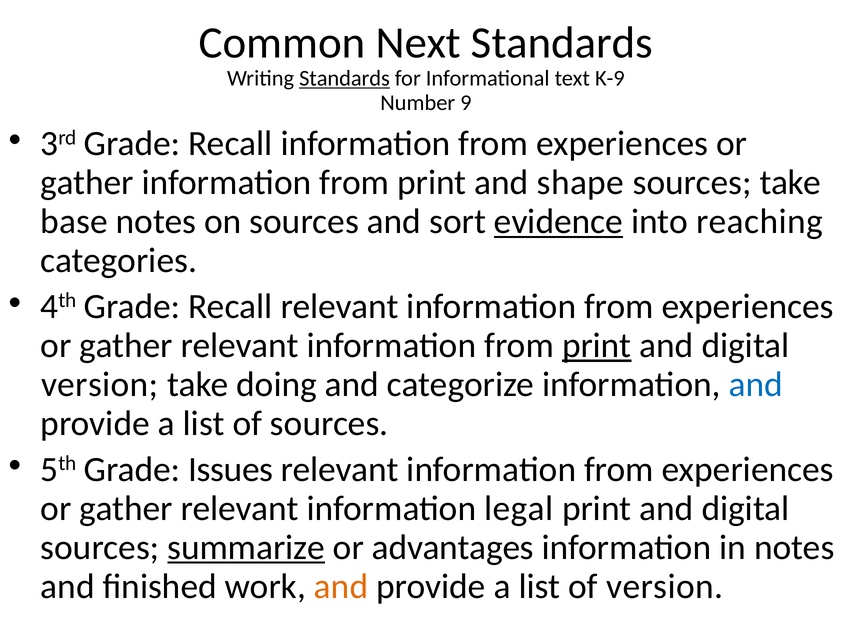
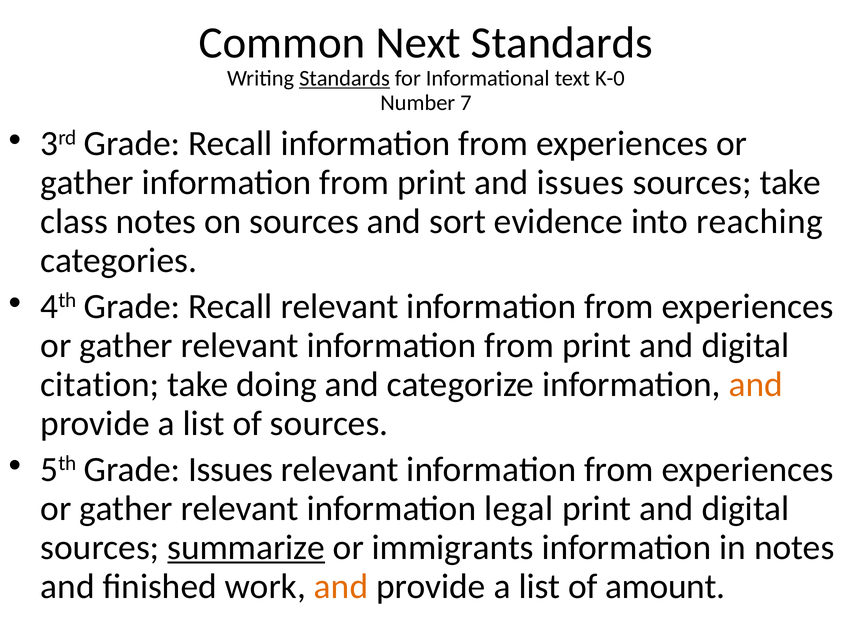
K-9: K-9 -> K-0 (610, 78)
9: 9 -> 7 (466, 103)
and shape: shape -> issues (580, 183)
base: base -> class (74, 222)
evidence underline: present -> none (558, 222)
print underline: present -> none (597, 346)
version: version -> citation (100, 385)
and colour: blue -> orange (756, 385)
advantages: advantages -> immigrants (453, 547)
of version: version -> amount (665, 586)
